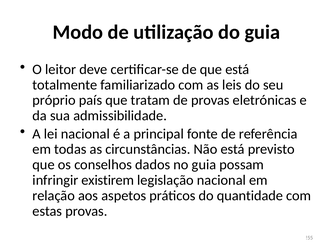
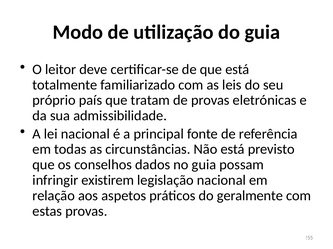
quantidade: quantidade -> geralmente (250, 196)
